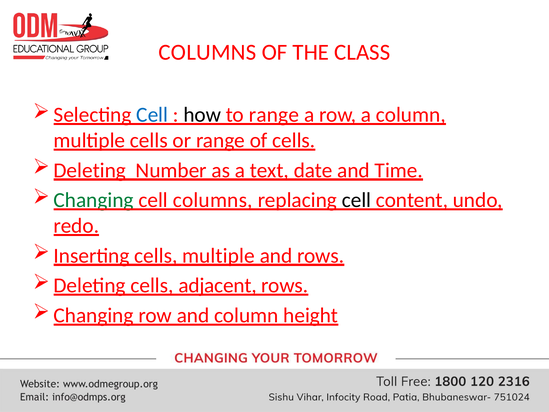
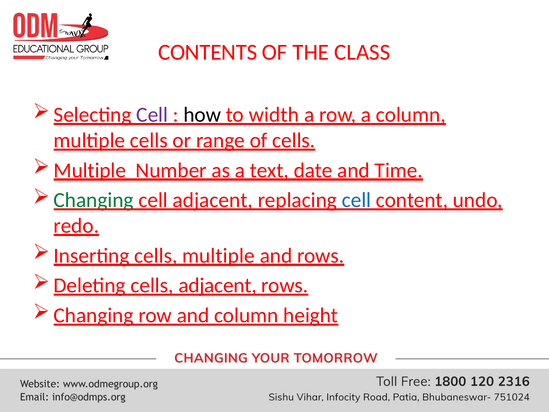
COLUMNS: COLUMNS -> CONTENTS (208, 52)
Cell colour: blue -> purple (152, 115)
to range: range -> width (274, 115)
Deleting: Deleting -> Multiple (90, 170)
cell columns: columns -> adjacent (213, 200)
cell colour: black -> blue (356, 200)
